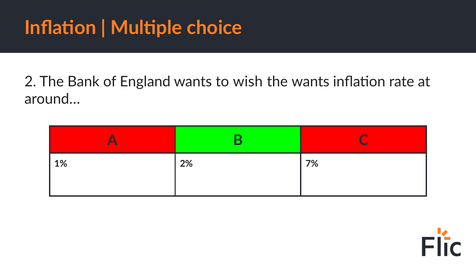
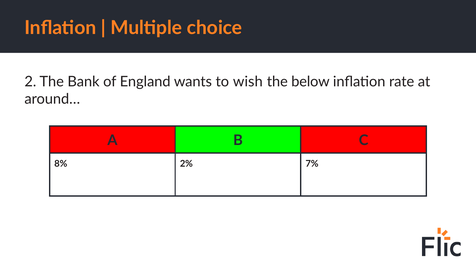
the wants: wants -> below (310, 82)
1%: 1% -> 8% (61, 164)
